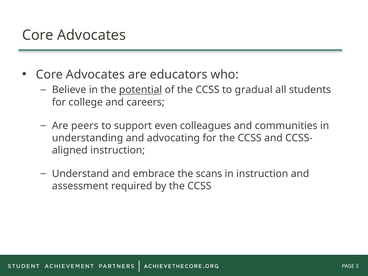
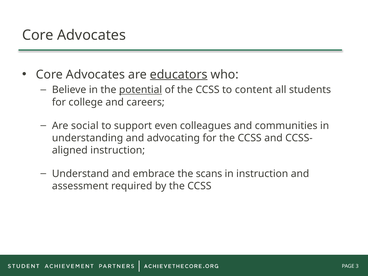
educators underline: none -> present (179, 74)
gradual: gradual -> content (254, 90)
peers: peers -> social (85, 126)
